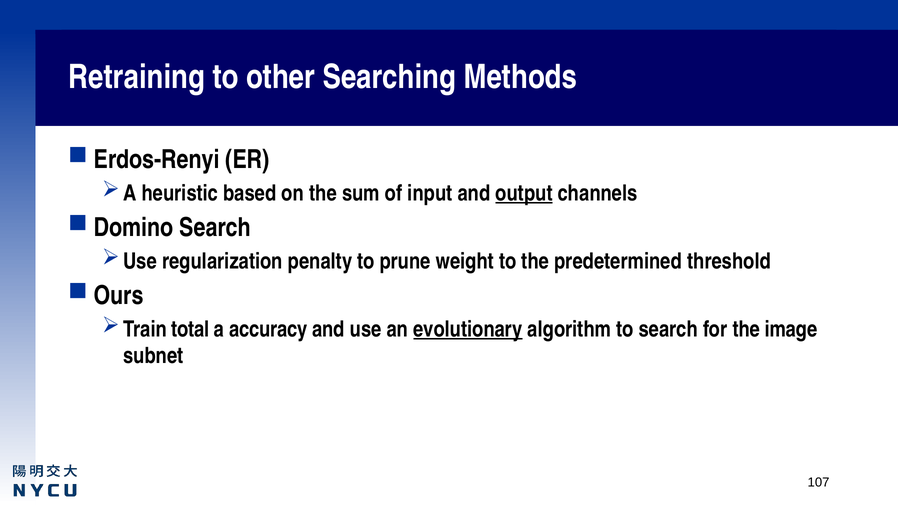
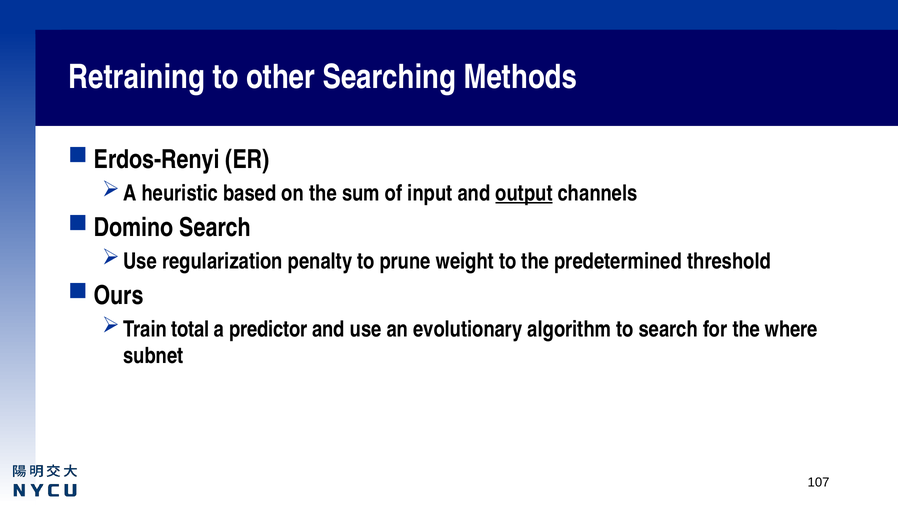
accuracy: accuracy -> predictor (268, 329)
evolutionary underline: present -> none (468, 329)
image: image -> where (791, 329)
